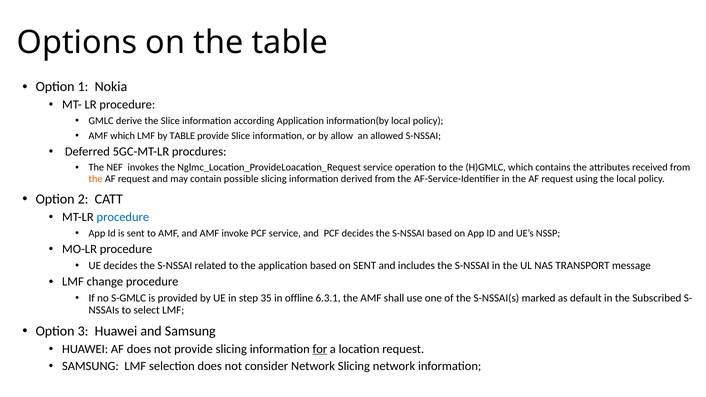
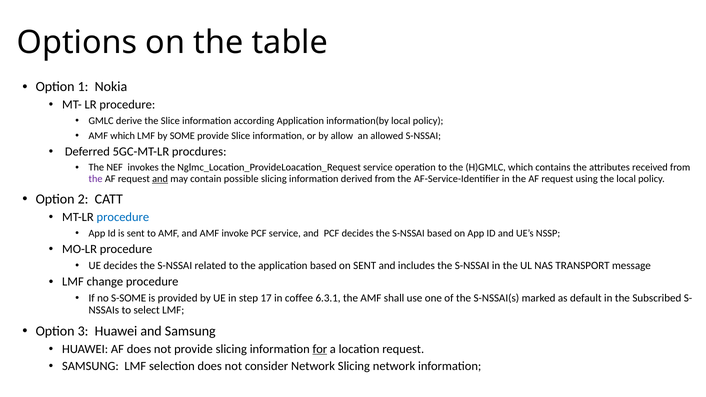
by TABLE: TABLE -> SOME (182, 136)
the colour: orange -> purple (96, 179)
and underline: none -> present (160, 179)
S-GMLC: S-GMLC -> S-SOME (129, 298)
35: 35 -> 17 (266, 298)
offline: offline -> coffee (299, 298)
